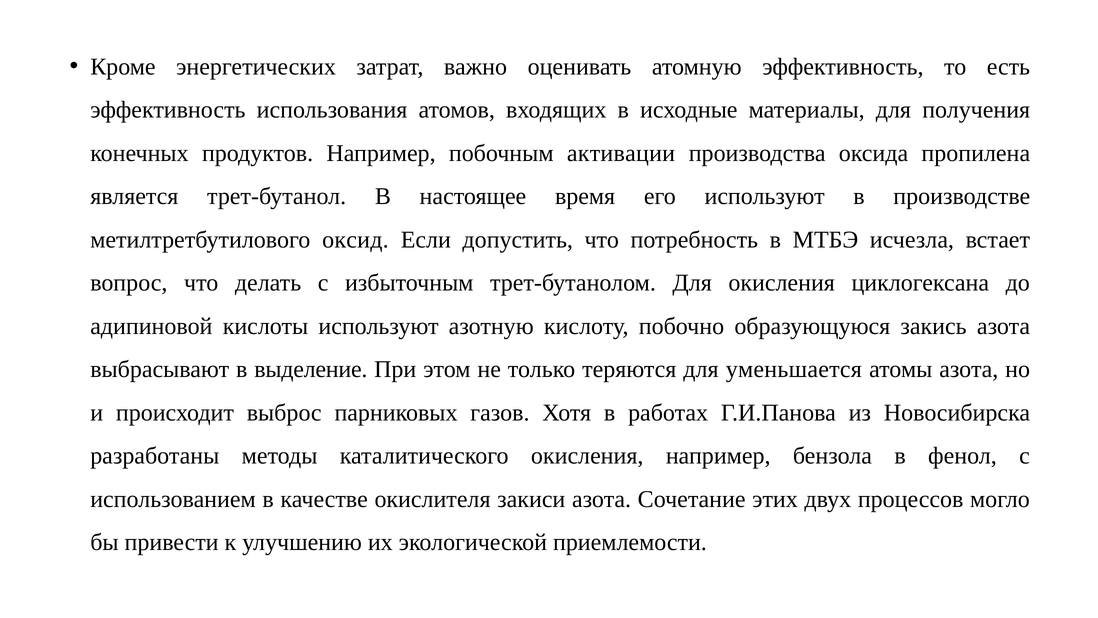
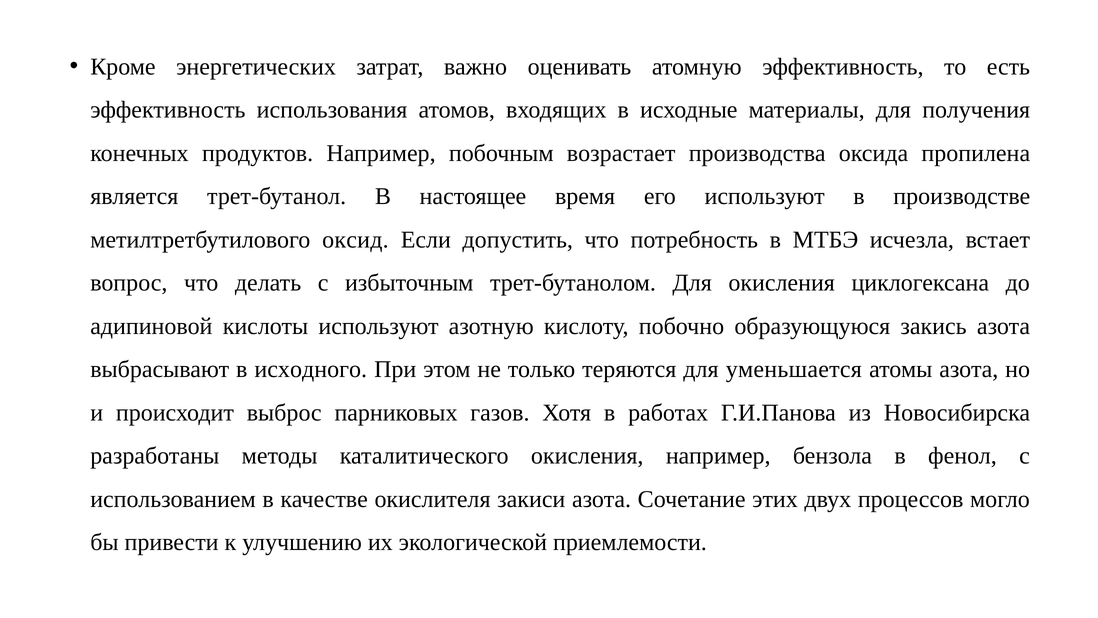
активации: активации -> возрастает (621, 153)
выделение: выделение -> исходного (311, 369)
